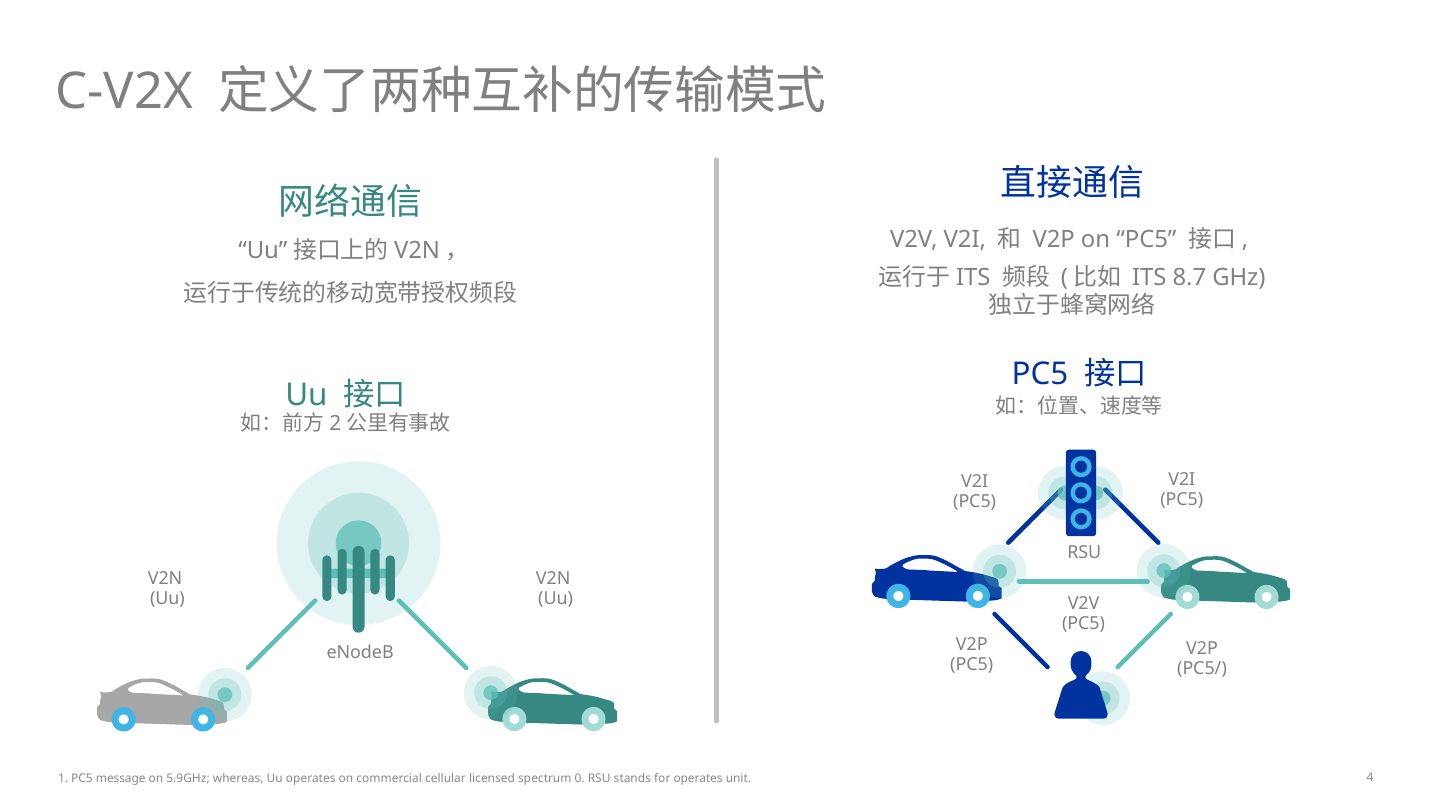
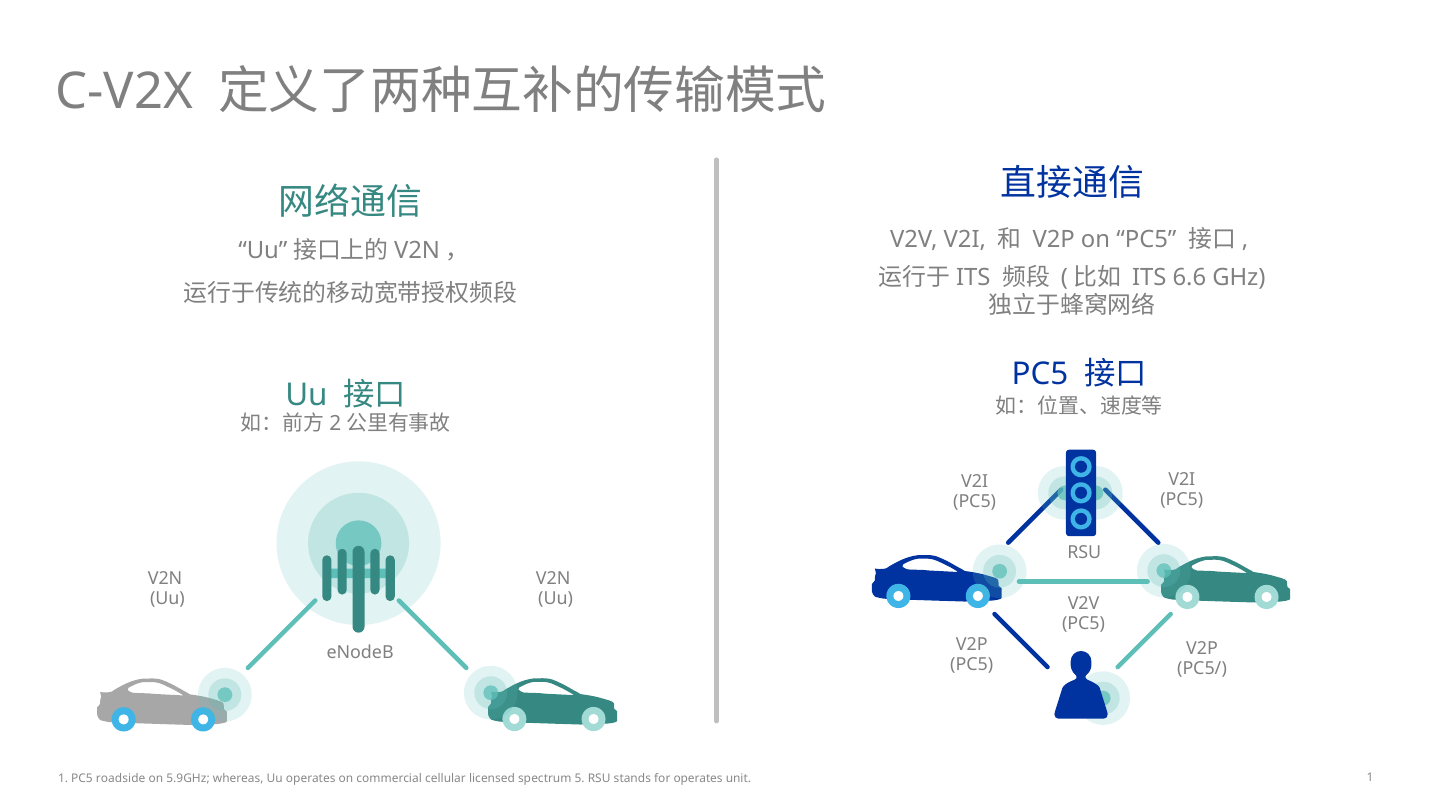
8.7: 8.7 -> 6.6 (1189, 278)
message: message -> roadside (121, 778)
0: 0 -> 5 (580, 778)
unit 4: 4 -> 1 (1370, 777)
